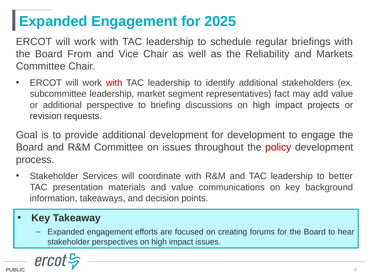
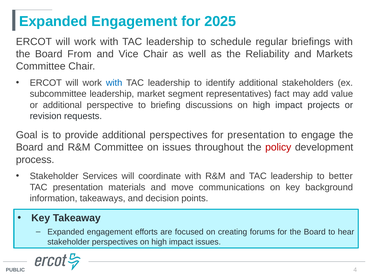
with colour: red -> blue (114, 83)
additional development: development -> perspectives (179, 135)
for development: development -> presentation (256, 135)
and value: value -> move (182, 187)
